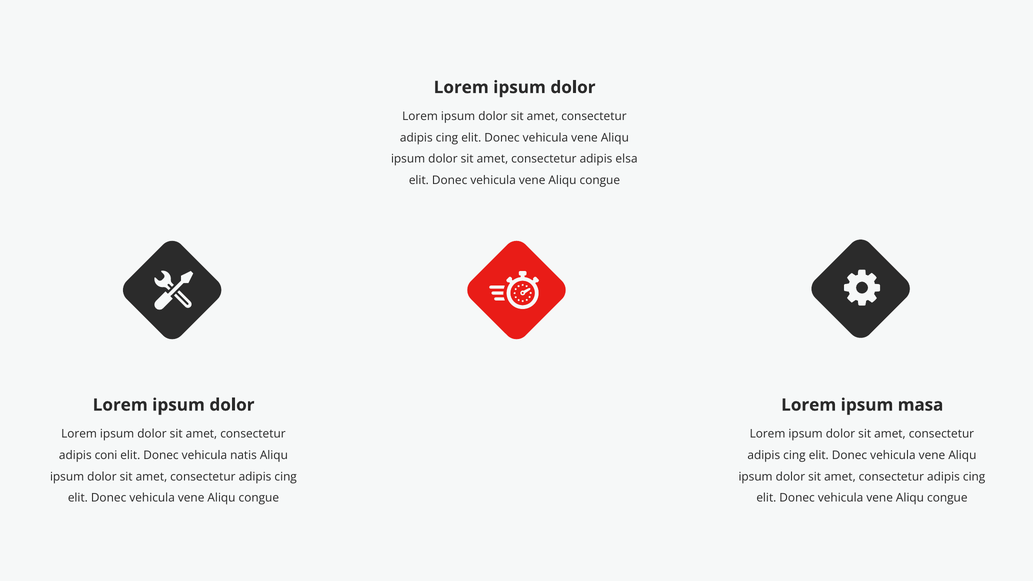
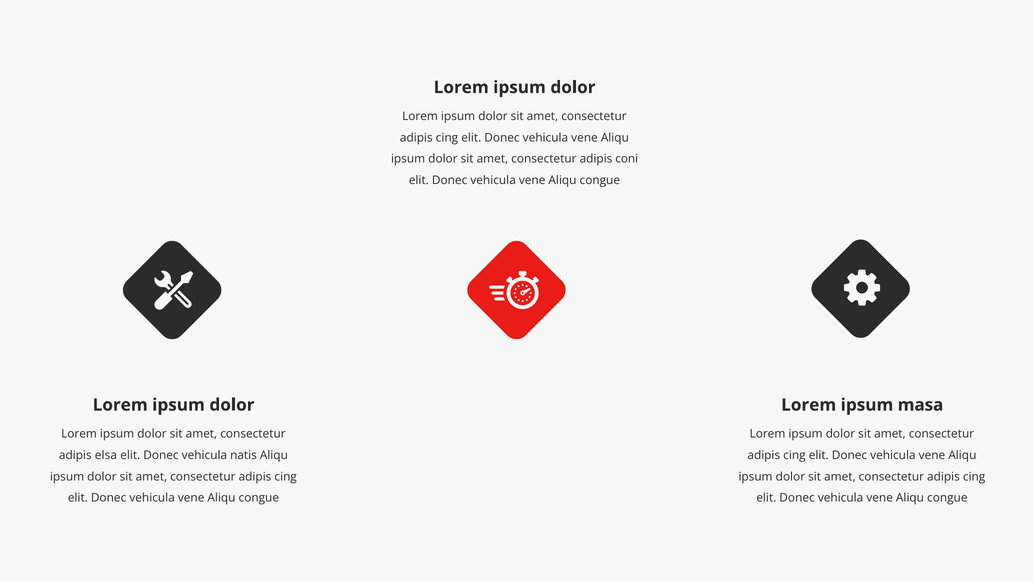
elsa: elsa -> coni (627, 159)
coni: coni -> elsa (106, 455)
